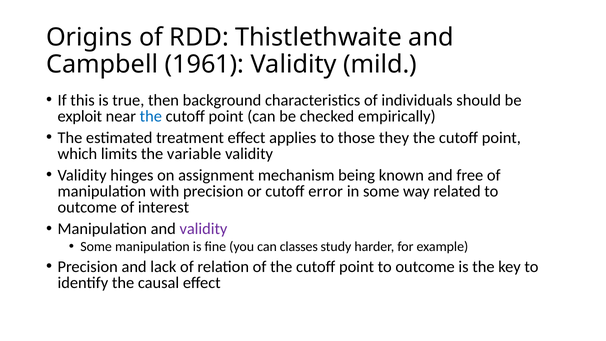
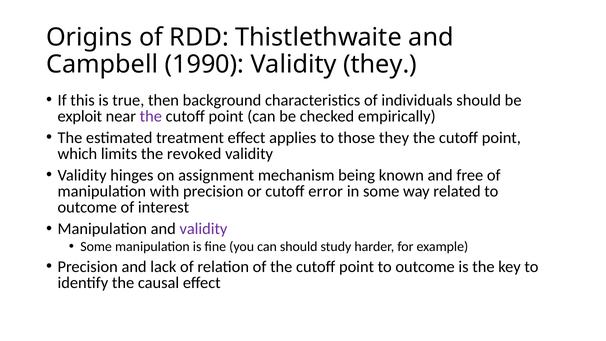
1961: 1961 -> 1990 (204, 65)
Validity mild: mild -> they (380, 65)
the colour: blue -> purple (151, 116)
variable: variable -> revoked (194, 154)
can classes: classes -> should (299, 247)
